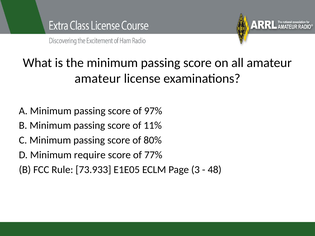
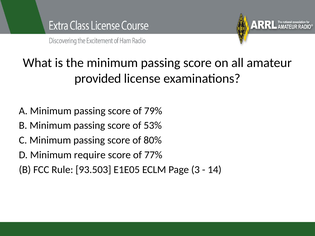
amateur: amateur -> provided (98, 79)
97%: 97% -> 79% (153, 111)
11%: 11% -> 53% (153, 126)
73.933: 73.933 -> 93.503 (93, 170)
48: 48 -> 14 (215, 170)
